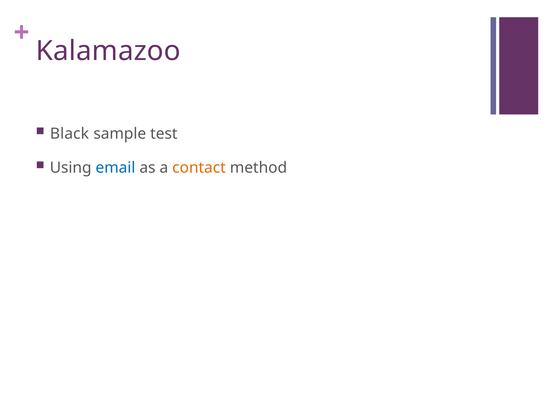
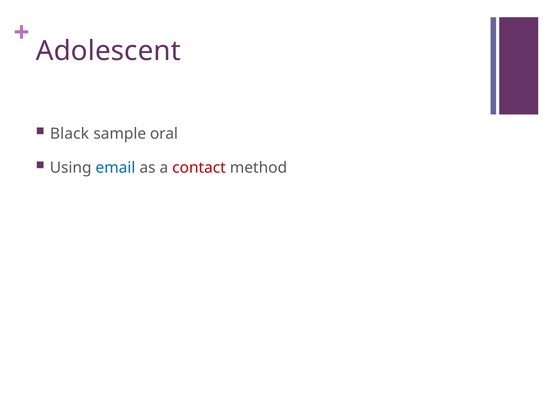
Kalamazoo: Kalamazoo -> Adolescent (108, 51)
test: test -> oral (164, 134)
contact colour: orange -> red (199, 168)
